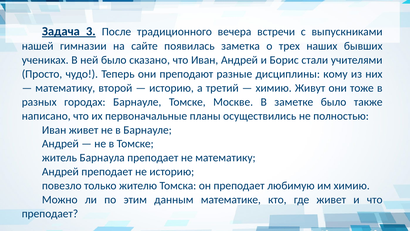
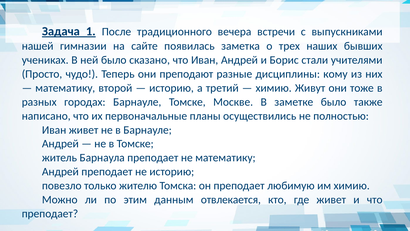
3: 3 -> 1 (91, 31)
математике: математике -> отвлекается (231, 199)
